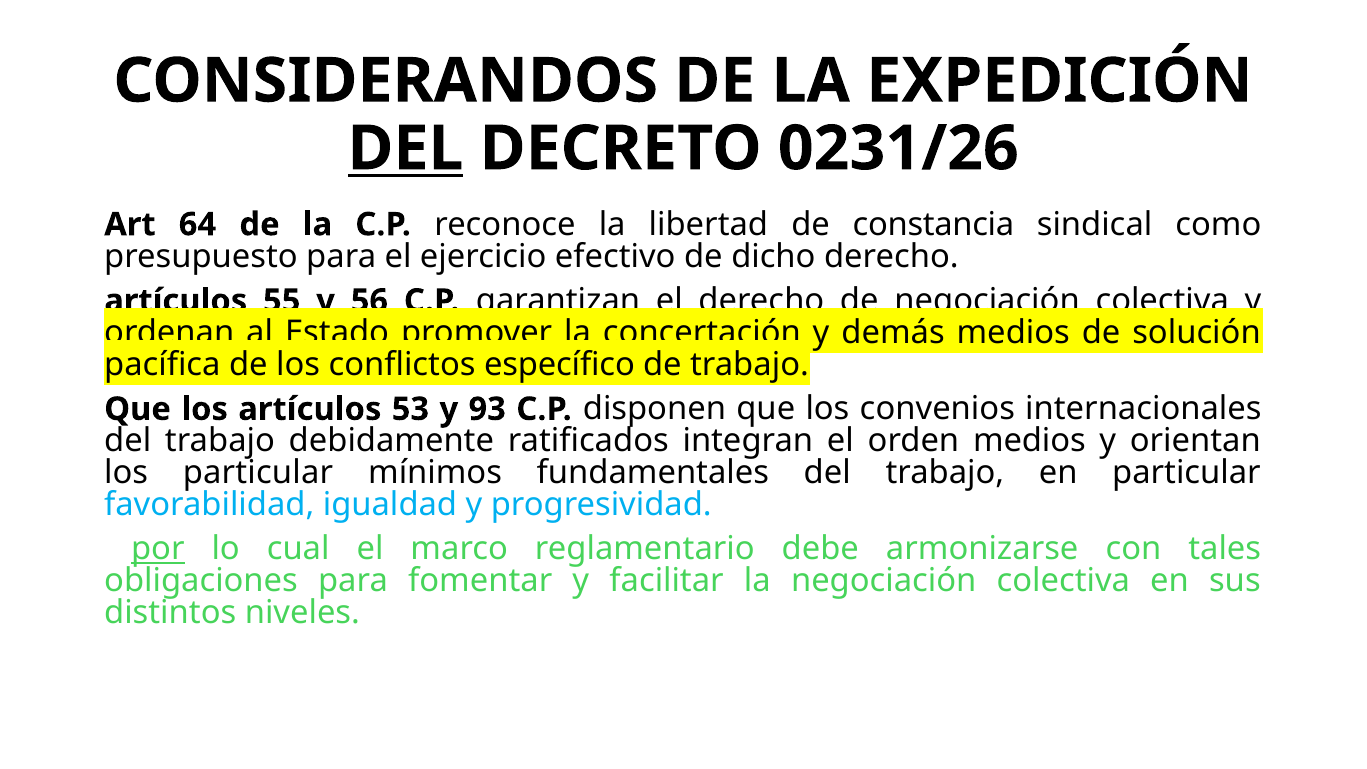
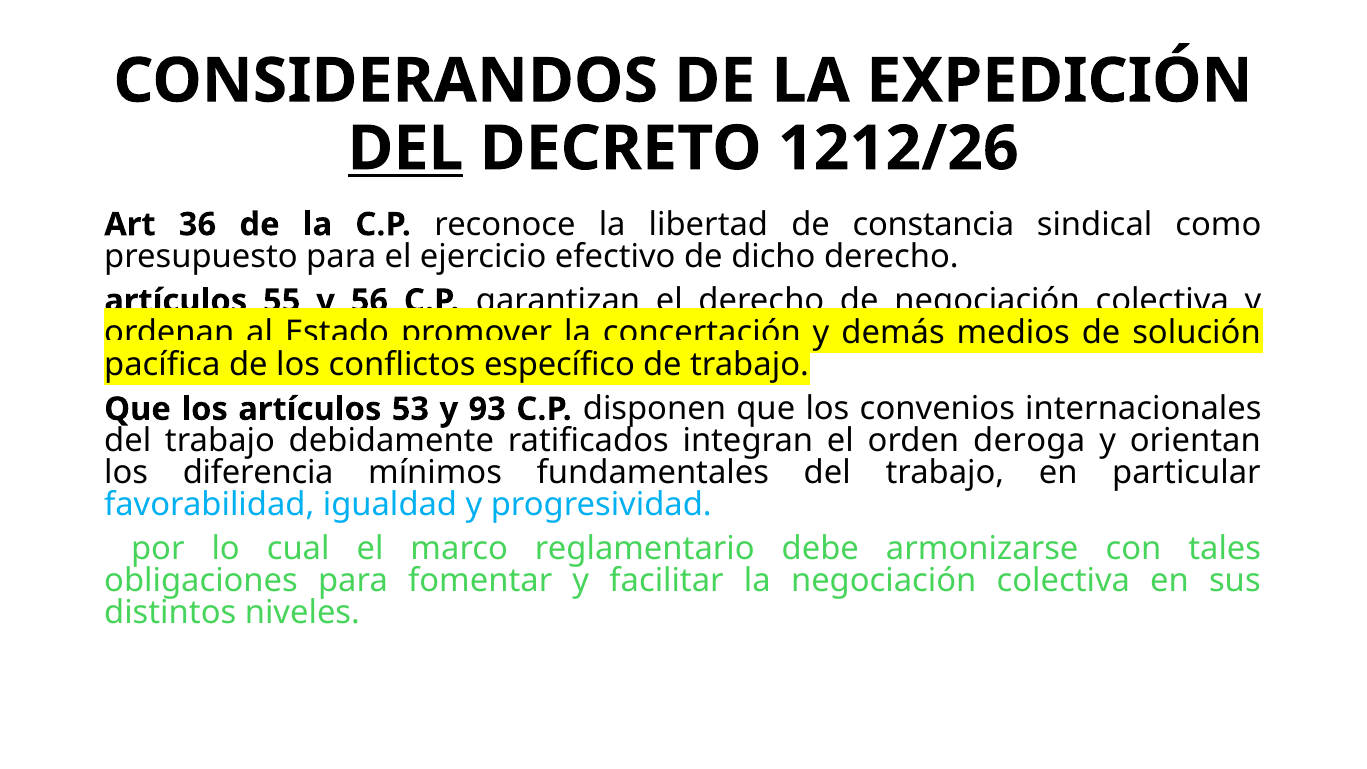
0231/26: 0231/26 -> 1212/26 (898, 149)
64: 64 -> 36 (197, 224)
orden medios: medios -> deroga (1029, 441)
los particular: particular -> diferencia (258, 473)
por underline: present -> none (158, 549)
